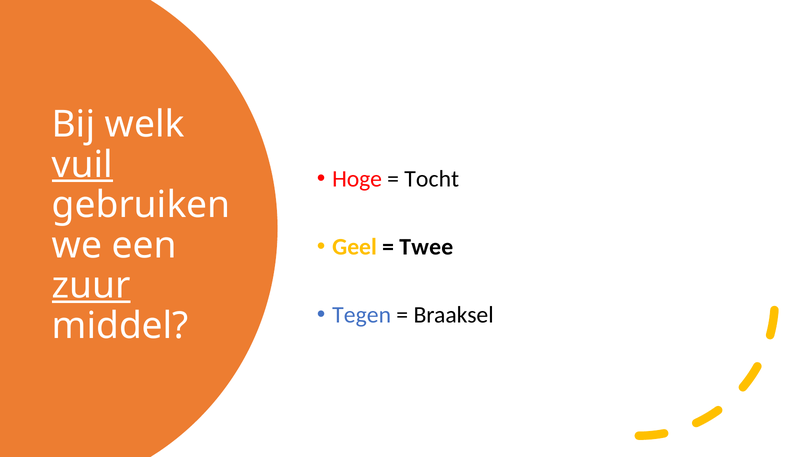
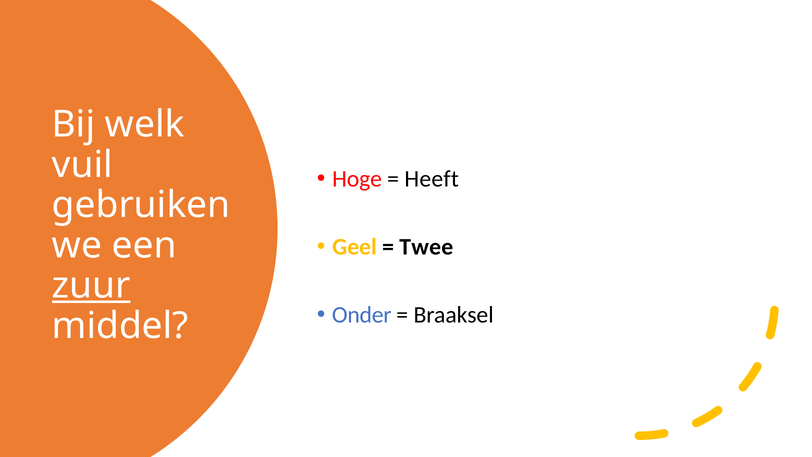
vuil underline: present -> none (82, 165)
Tocht: Tocht -> Heeft (432, 179)
Tegen: Tegen -> Onder (362, 315)
